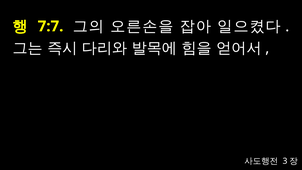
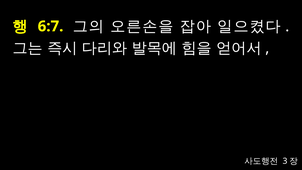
7:7: 7:7 -> 6:7 (51, 26)
